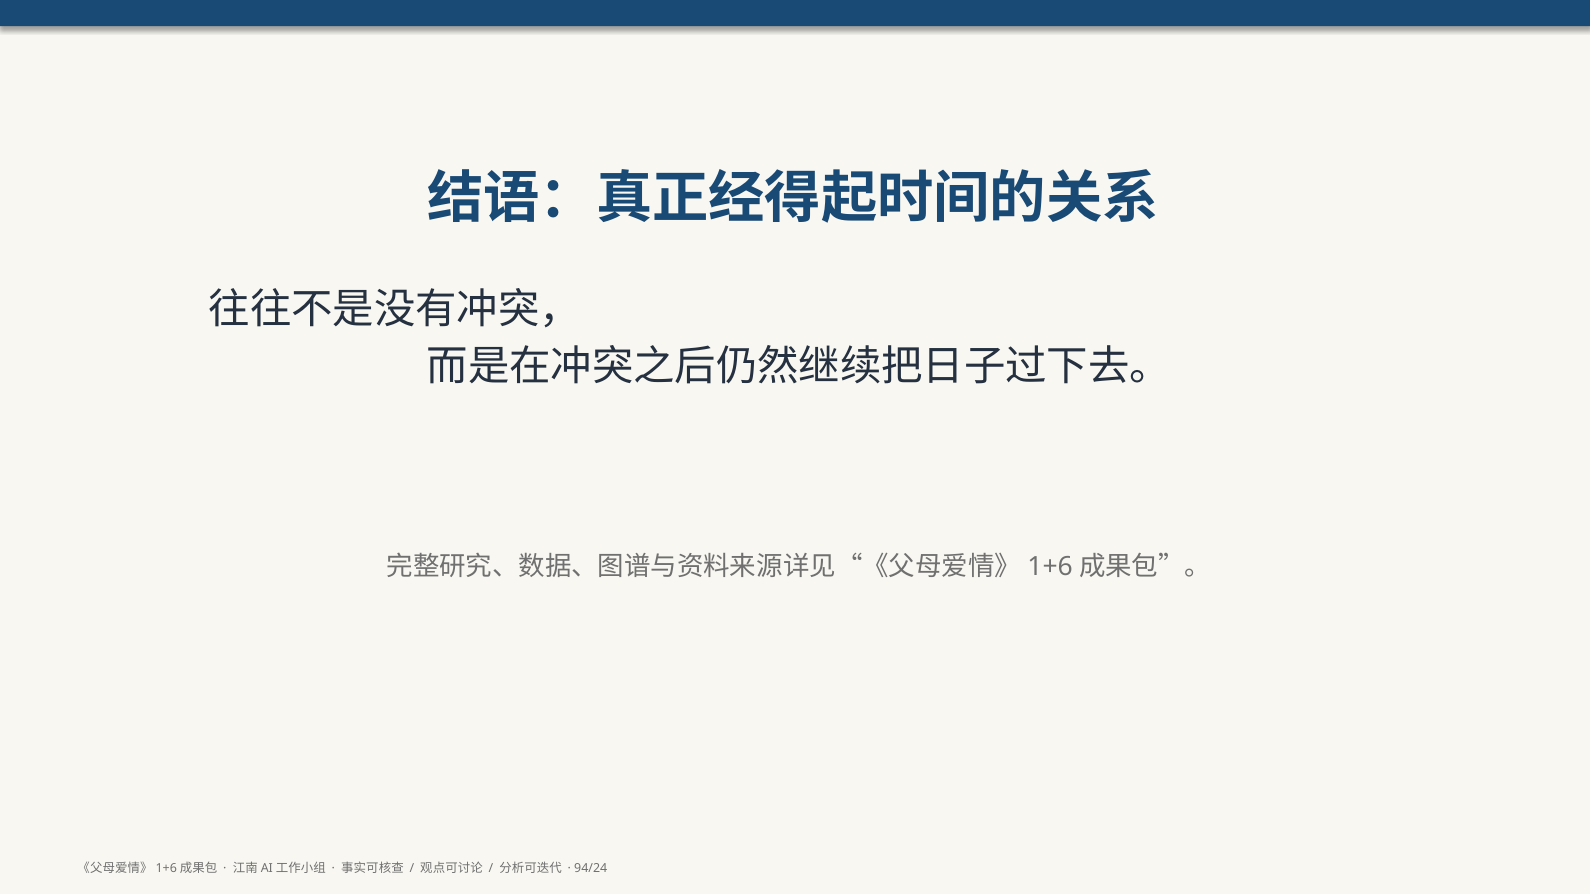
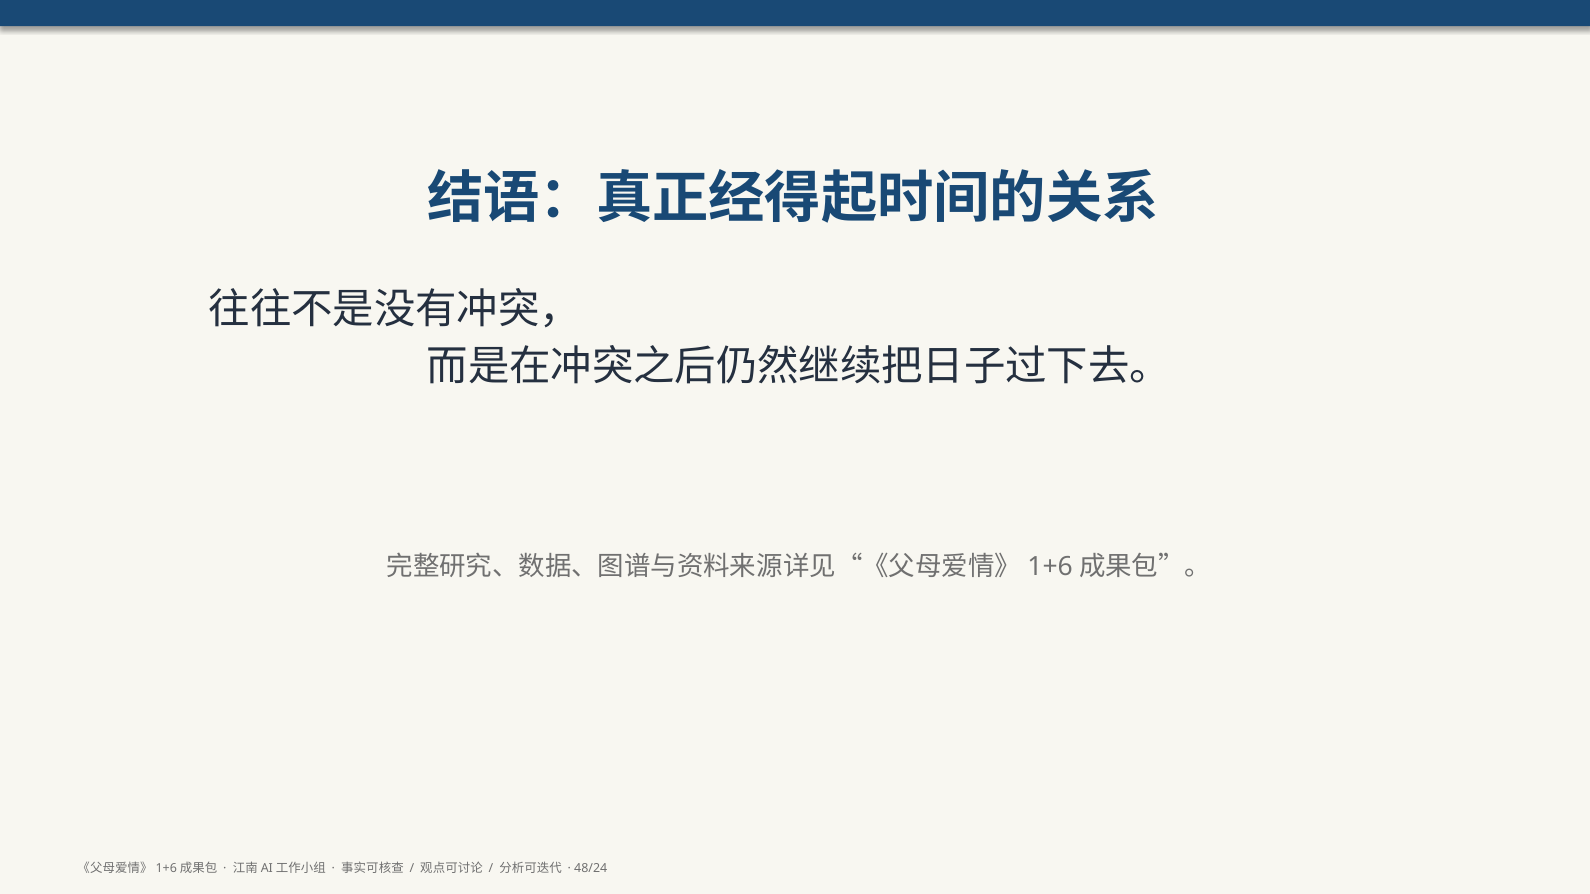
94/24: 94/24 -> 48/24 (591, 869)
